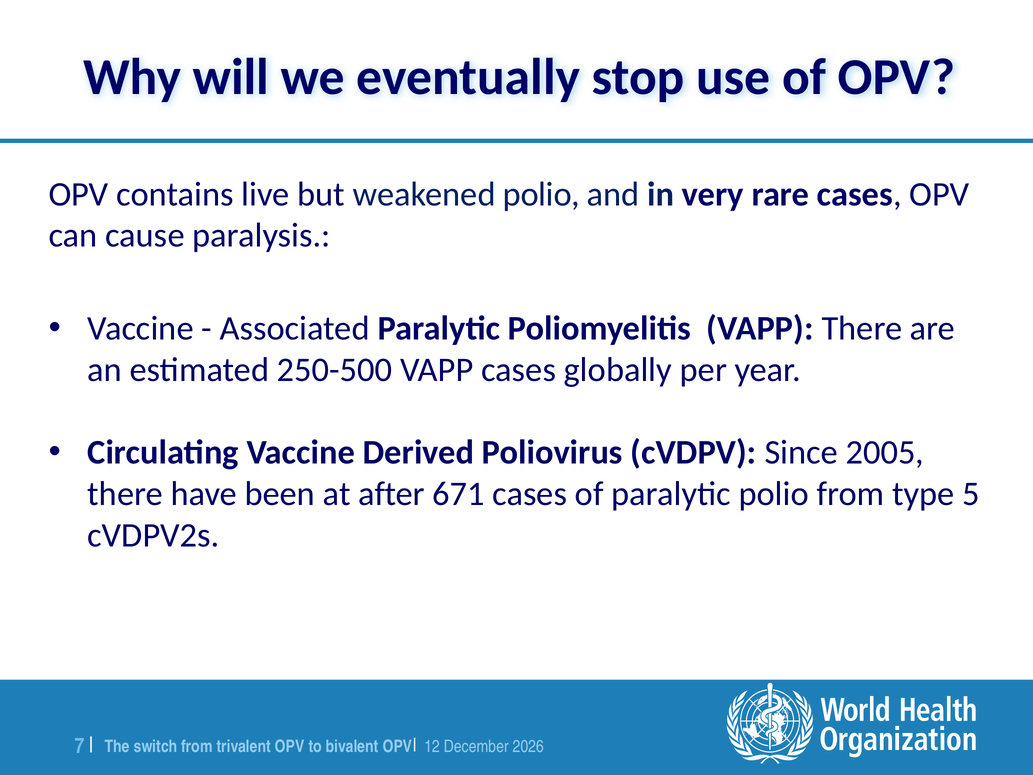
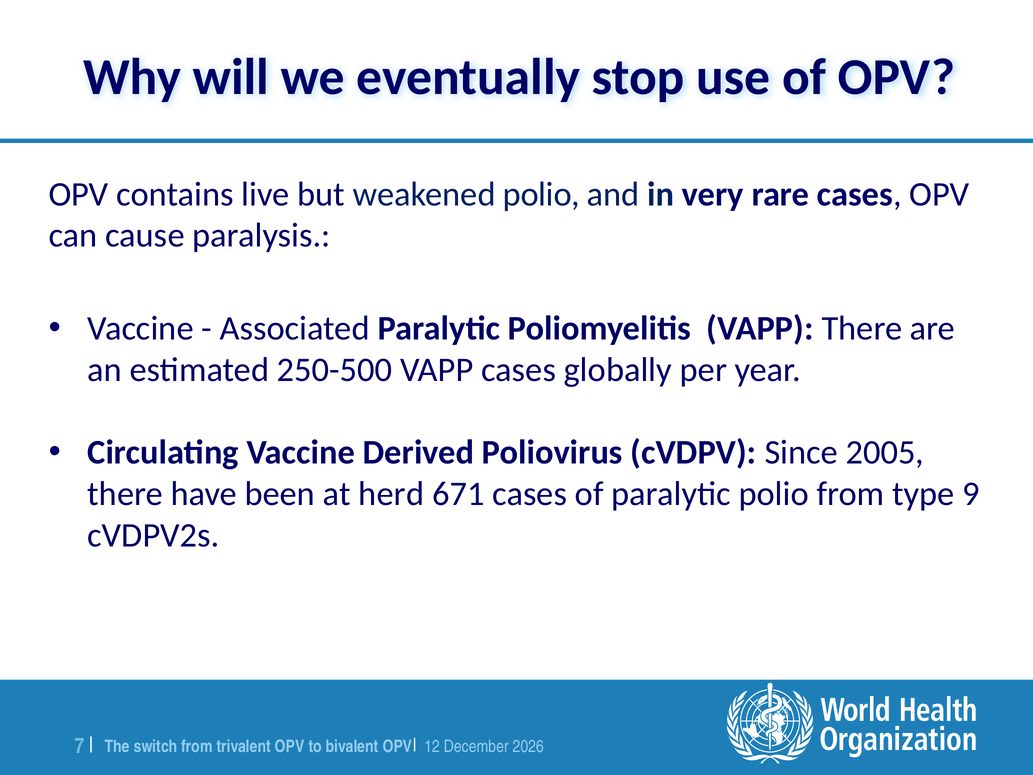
after: after -> herd (391, 494)
5: 5 -> 9 (971, 494)
